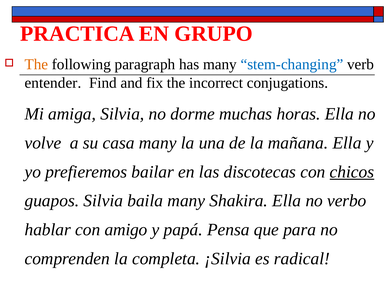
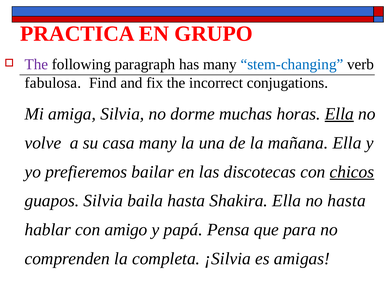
The colour: orange -> purple (36, 64)
entender: entender -> fabulosa (53, 83)
Ella underline: none -> present (339, 114)
baila many: many -> hasta (186, 201)
no verbo: verbo -> hasta (347, 201)
radical: radical -> amigas (302, 259)
